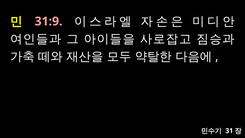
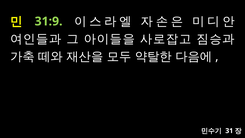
31:9 colour: pink -> light green (49, 21)
